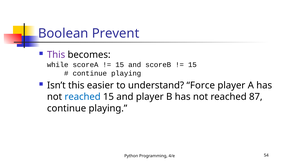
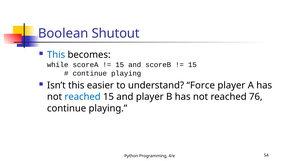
Prevent: Prevent -> Shutout (116, 33)
This colour: purple -> blue (56, 55)
87: 87 -> 76 (256, 96)
